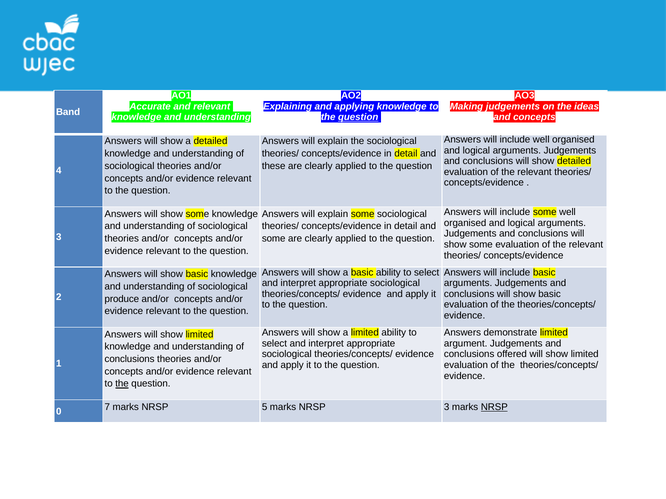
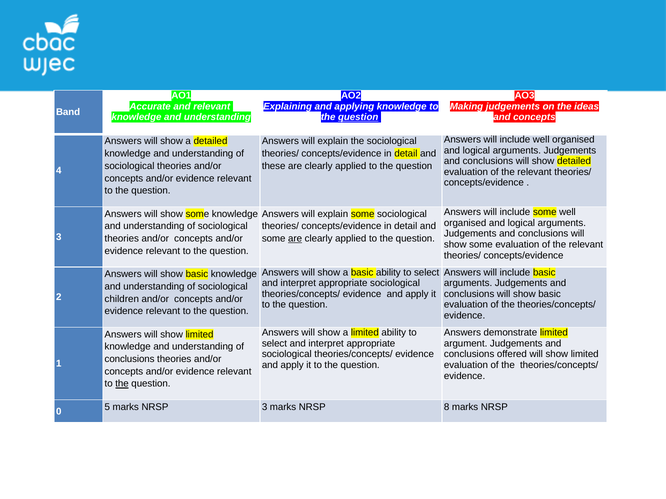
are underline: none -> present (295, 239)
produce: produce -> children (122, 299)
7: 7 -> 5 (107, 407)
NRSP 5: 5 -> 3 (265, 407)
NRSP 3: 3 -> 8 (447, 407)
NRSP underline: present -> none (494, 407)
